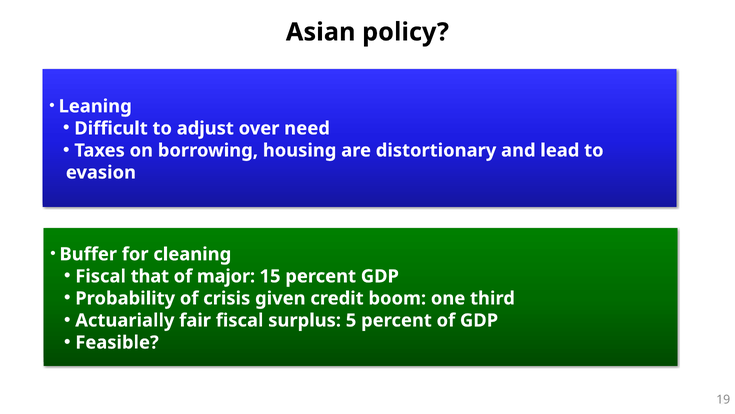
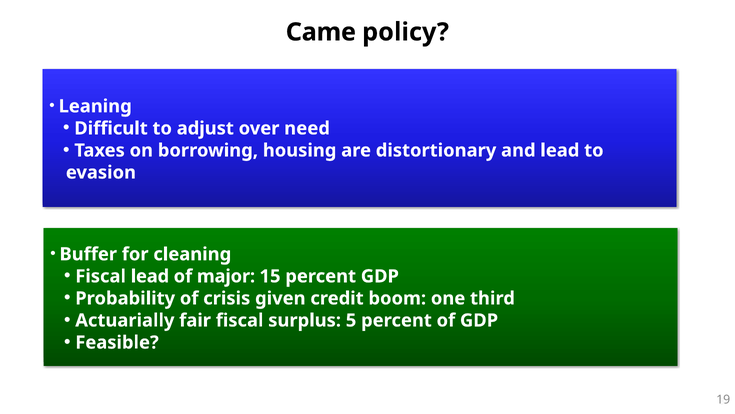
Asian: Asian -> Came (321, 32)
Fiscal that: that -> lead (150, 276)
